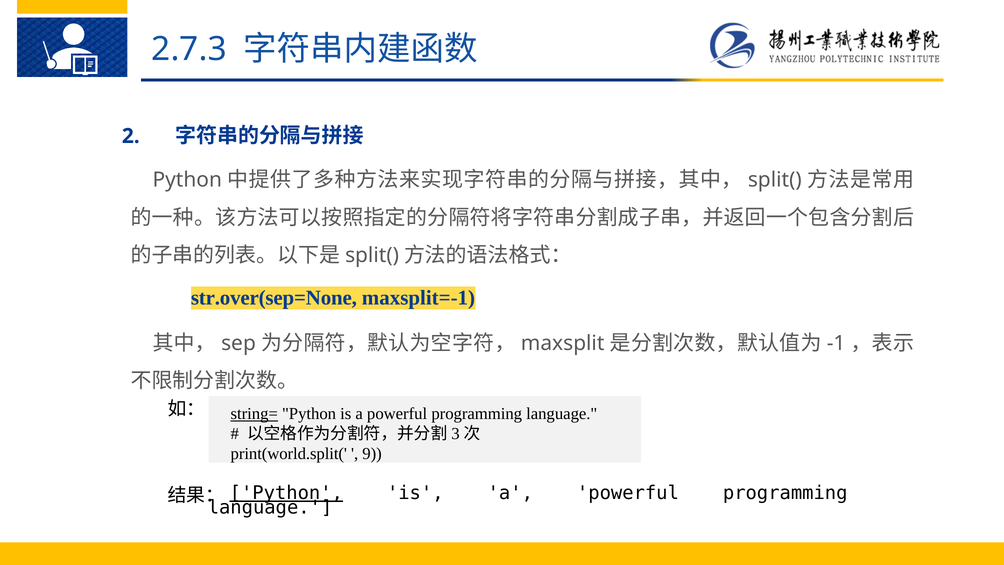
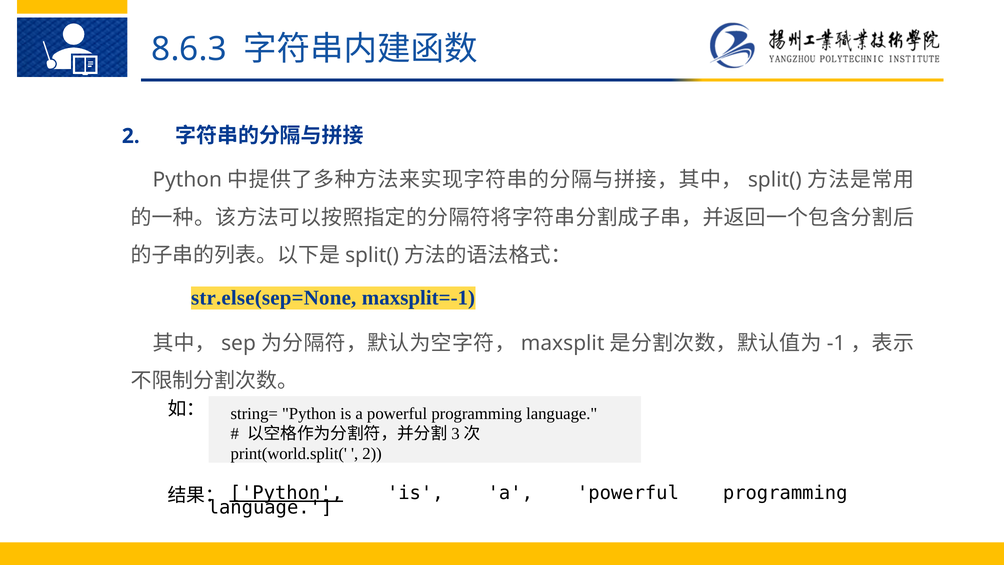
2.7.3: 2.7.3 -> 8.6.3 (189, 49)
str.over(sep=None: str.over(sep=None -> str.else(sep=None (274, 298)
string= underline: present -> none (254, 414)
9: 9 -> 2 (372, 454)
